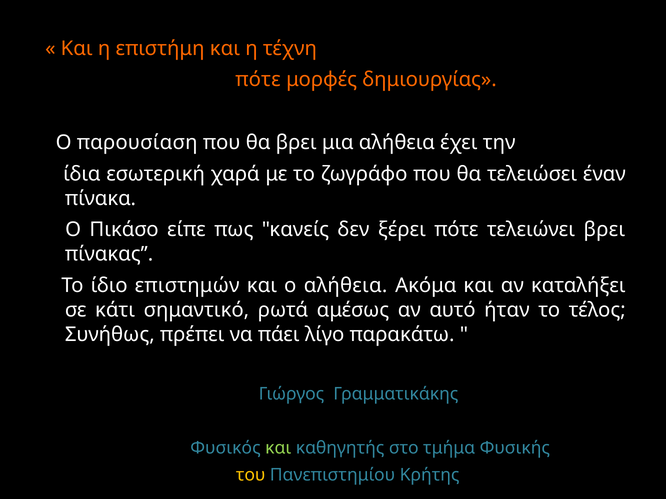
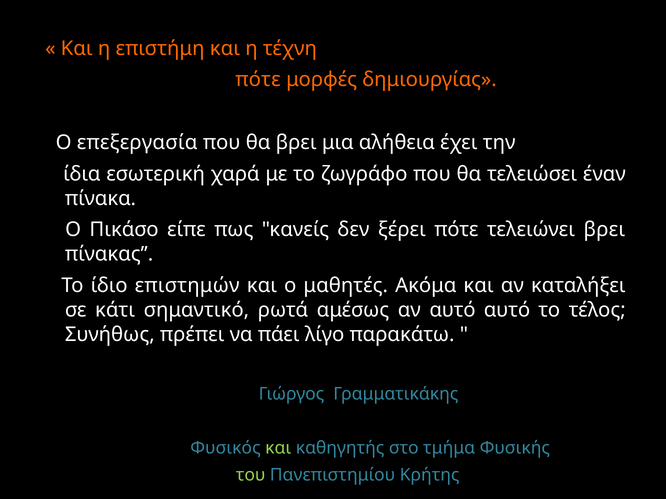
παρουσίαση: παρουσίαση -> επεξεργασία (137, 143)
ο αλήθεια: αλήθεια -> μαθητές (346, 286)
αυτό ήταν: ήταν -> αυτό (507, 310)
του colour: yellow -> light green (251, 476)
